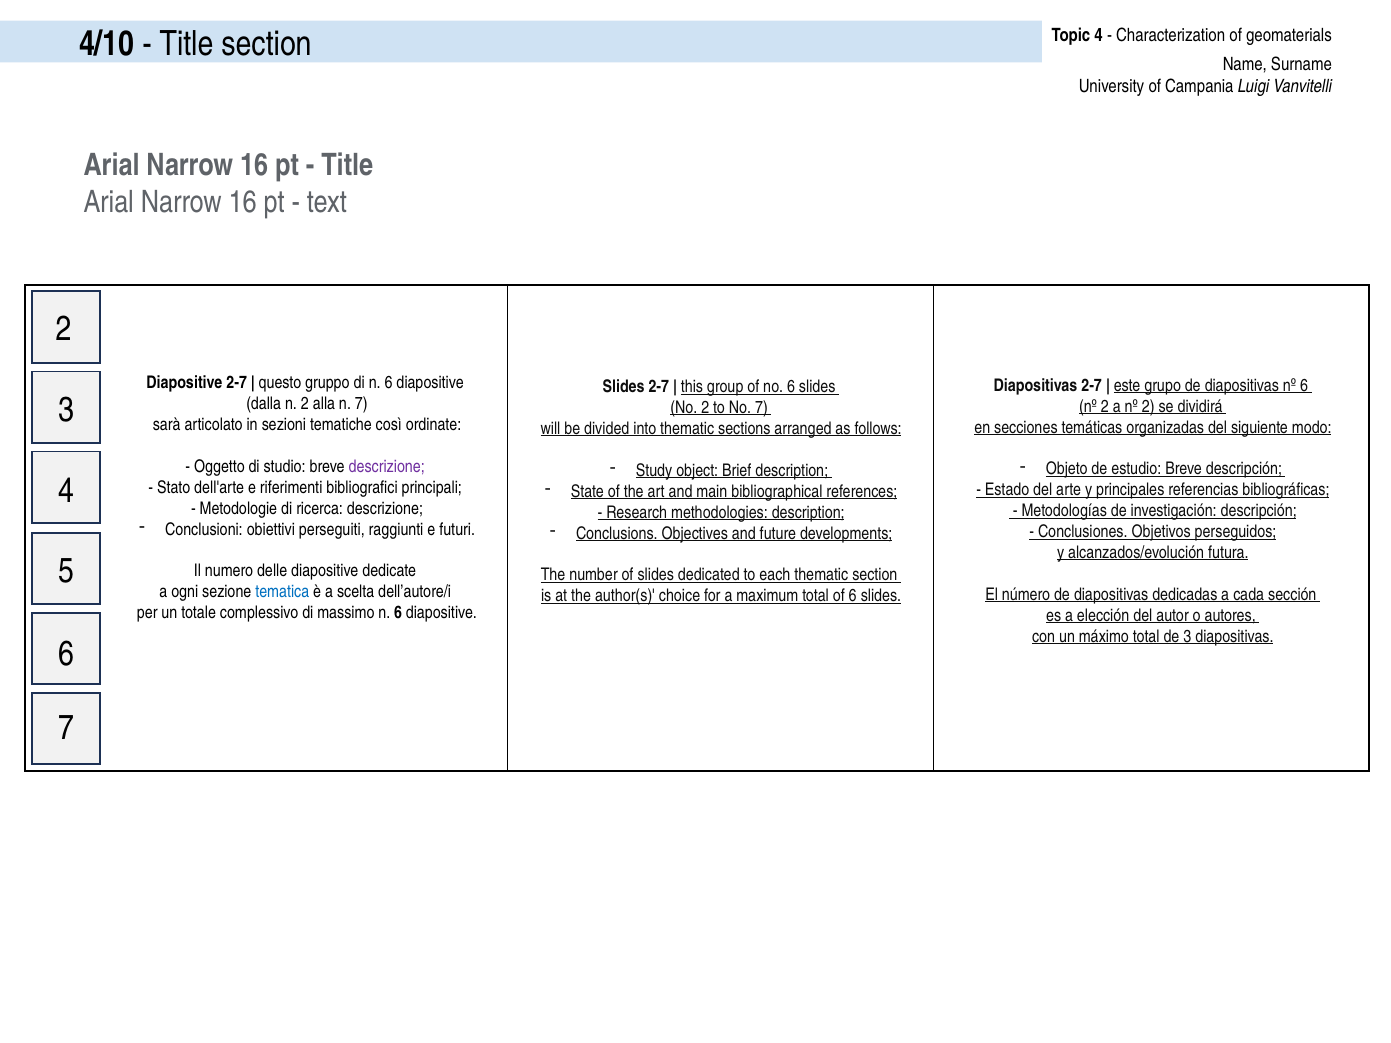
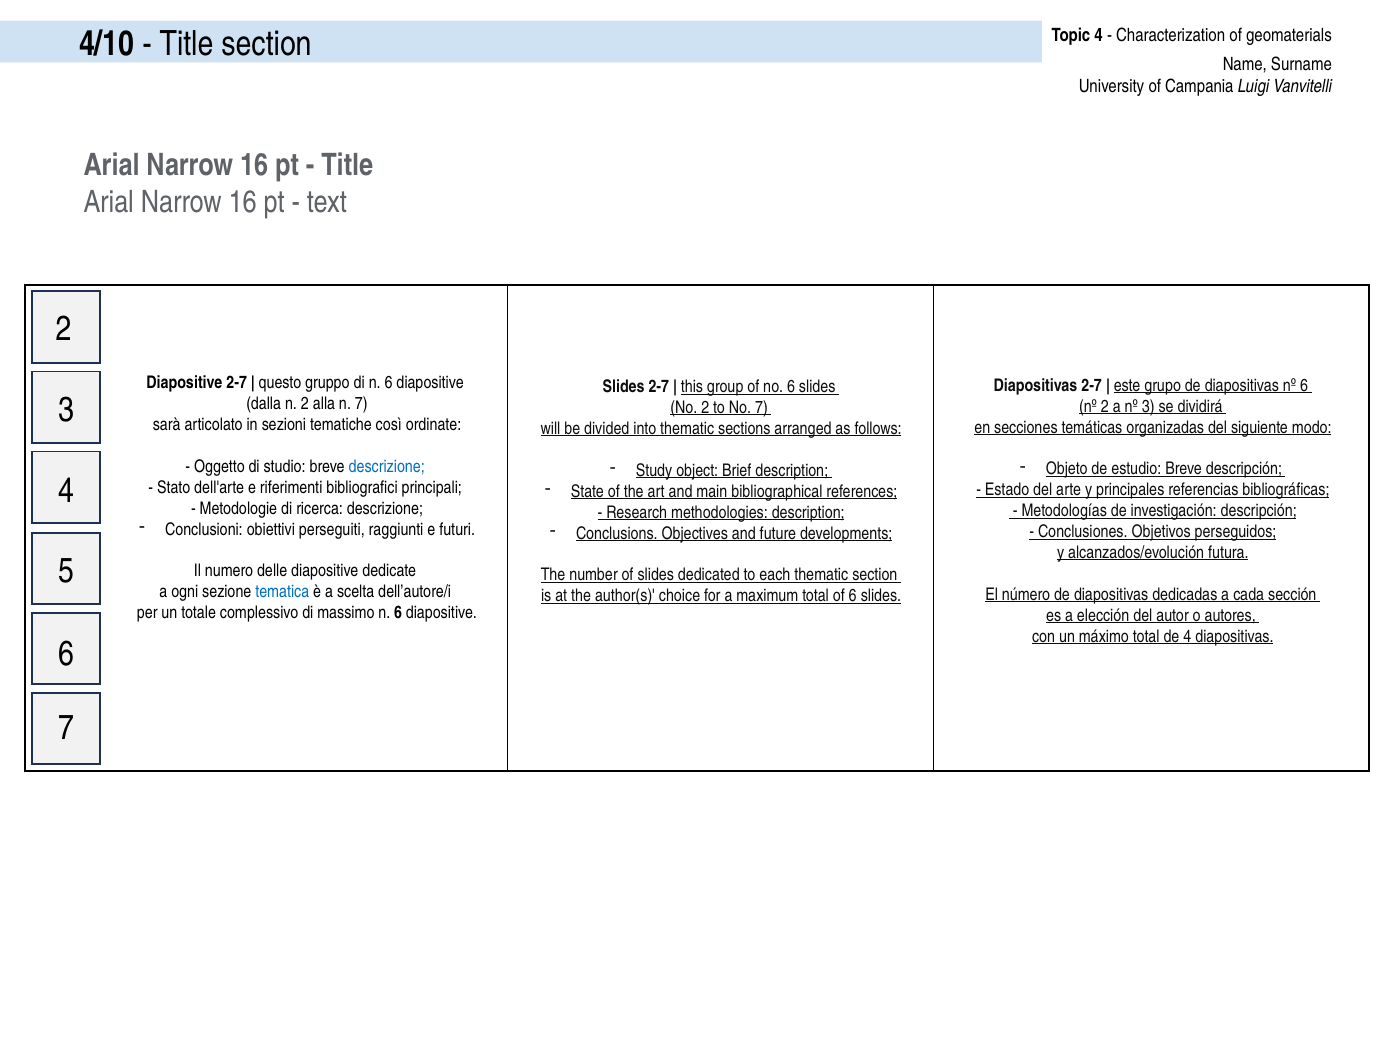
a nº 2: 2 -> 3 (1148, 407)
descrizione colour: purple -> blue (387, 467)
de 3: 3 -> 4 (1187, 637)
